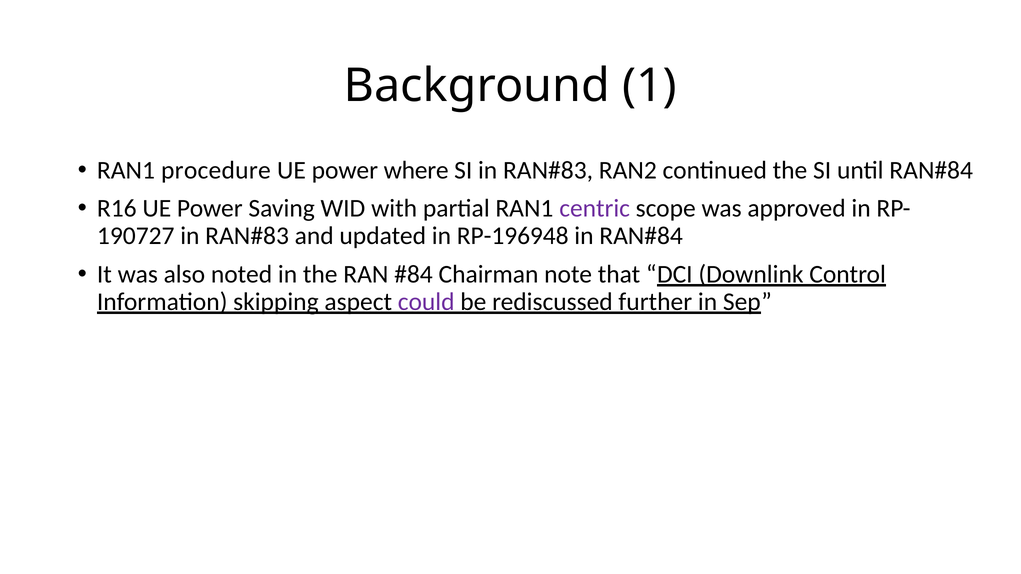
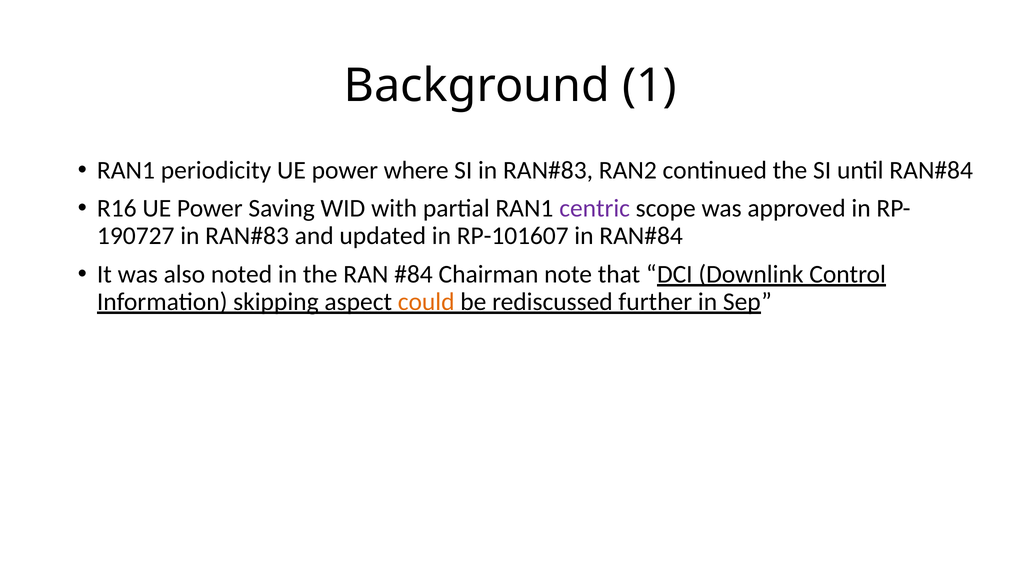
procedure: procedure -> periodicity (216, 170)
RP-196948: RP-196948 -> RP-101607 (513, 236)
could colour: purple -> orange (426, 302)
